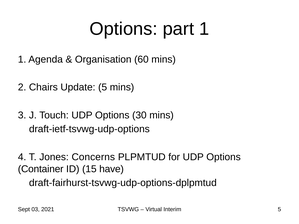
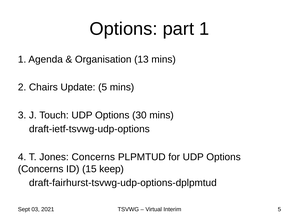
60: 60 -> 13 (141, 59)
Container: Container -> Concerns (41, 169)
have: have -> keep (112, 169)
